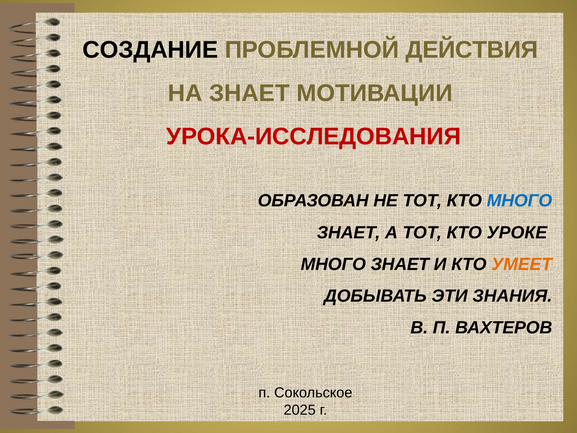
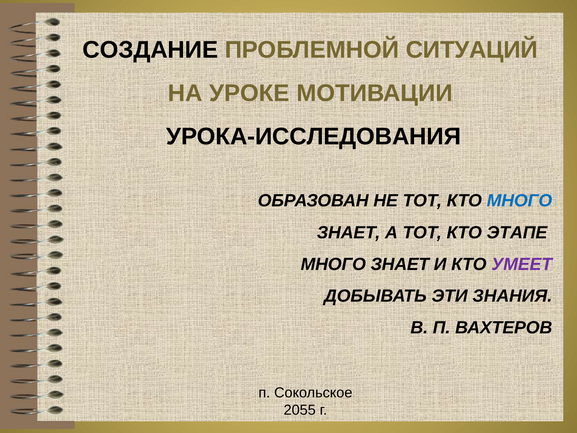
ДЕЙСТВИЯ: ДЕЙСТВИЯ -> СИТУАЦИЙ (472, 50)
НА ЗНАЕТ: ЗНАЕТ -> УРОКЕ (249, 93)
УРОКА-ИССЛЕДОВАНИЯ colour: red -> black (314, 136)
УРОКЕ: УРОКЕ -> ЭТАПЕ (517, 232)
УМЕЕТ colour: orange -> purple (522, 264)
2025: 2025 -> 2055 (300, 410)
